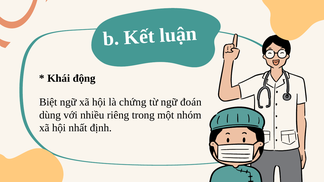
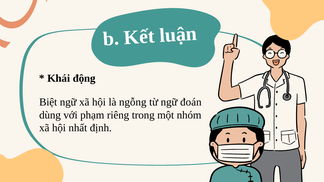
chứng: chứng -> ngỗng (133, 102)
nhiều: nhiều -> phạm (92, 115)
